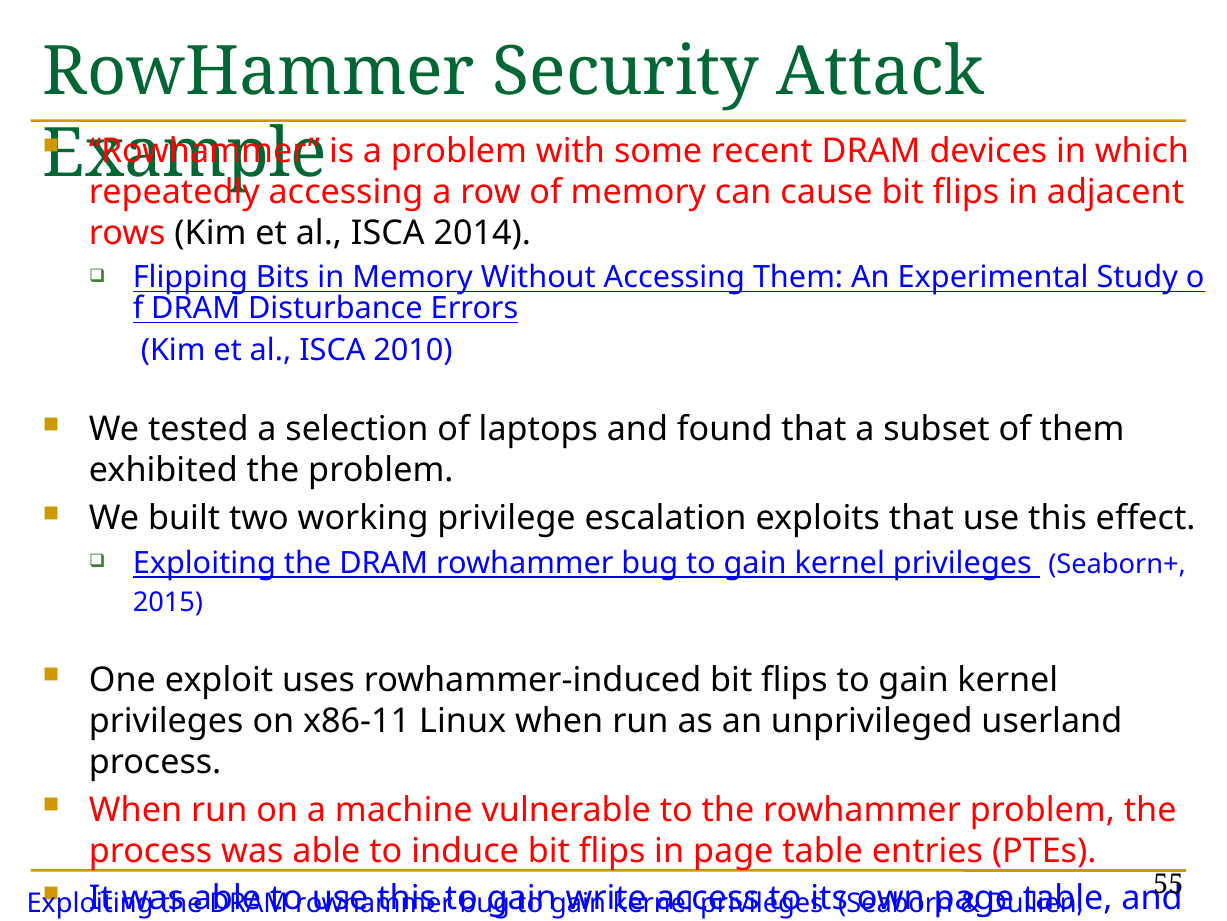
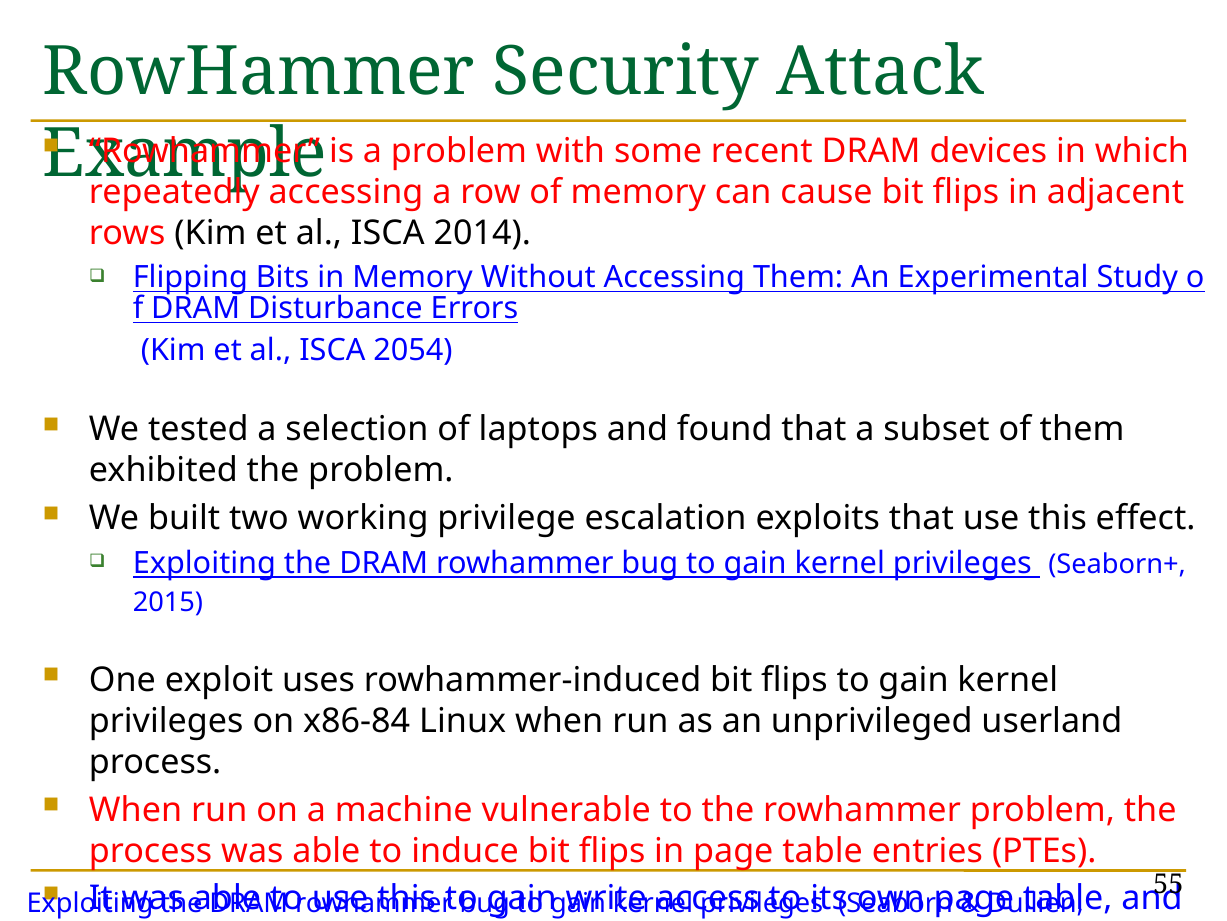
2010: 2010 -> 2054 (413, 350)
x86-11: x86-11 -> x86-84 (357, 721)
